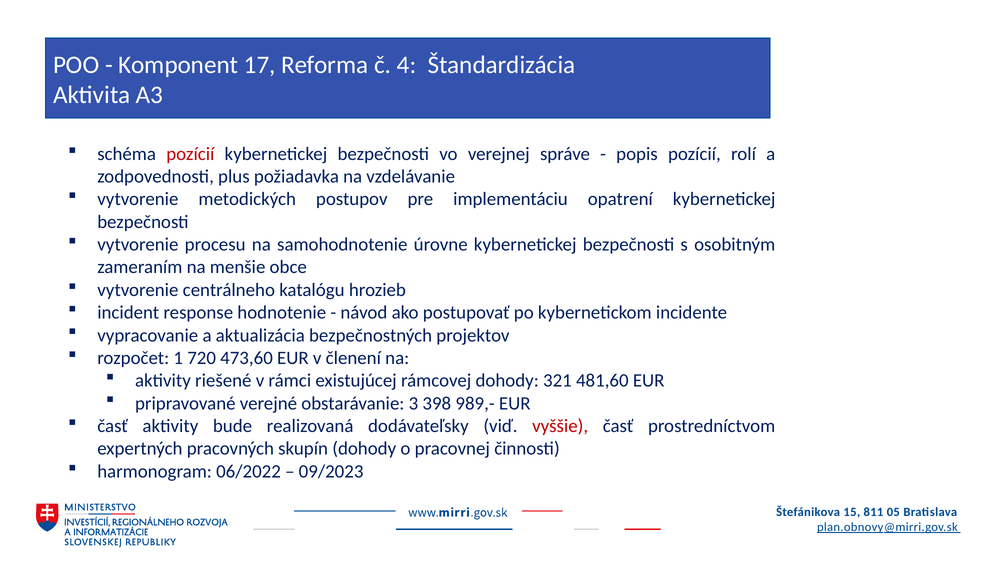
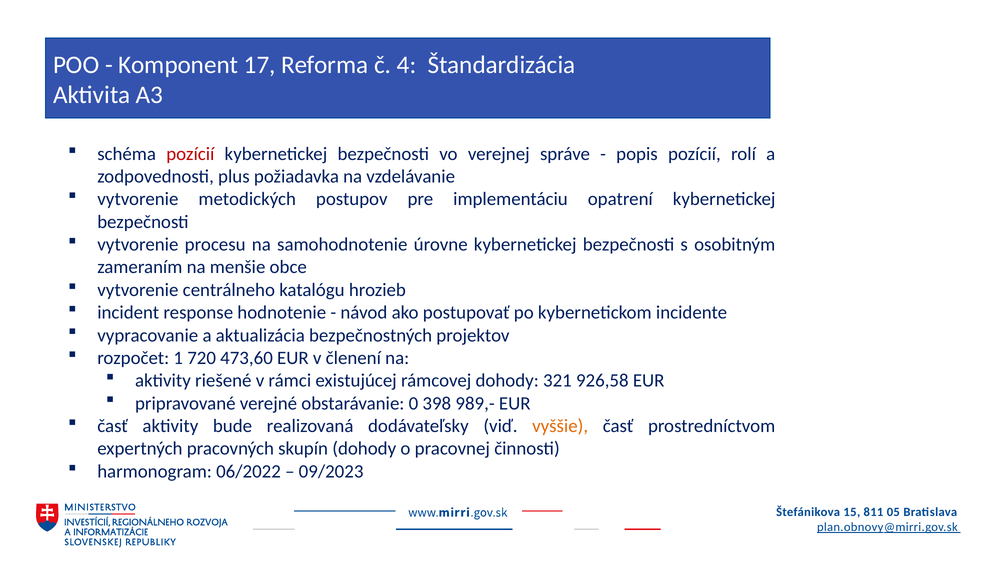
481,60: 481,60 -> 926,58 (602, 381)
3: 3 -> 0 (413, 403)
vyššie colour: red -> orange (560, 426)
